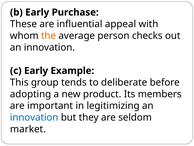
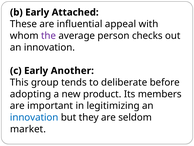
Purchase: Purchase -> Attached (75, 12)
the colour: orange -> purple (49, 36)
Example: Example -> Another (72, 70)
